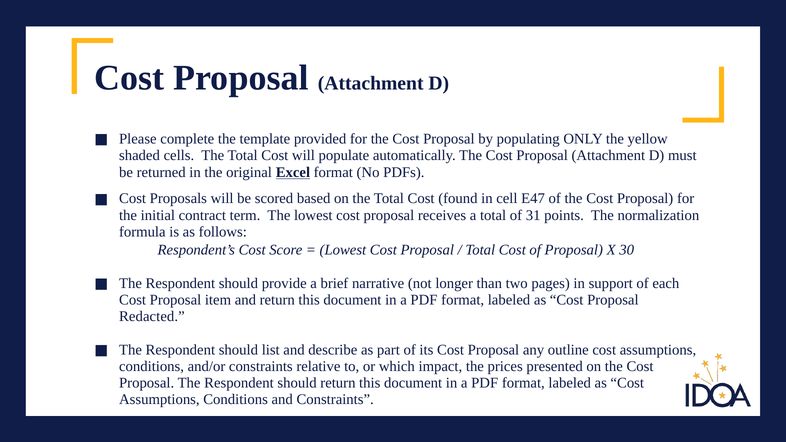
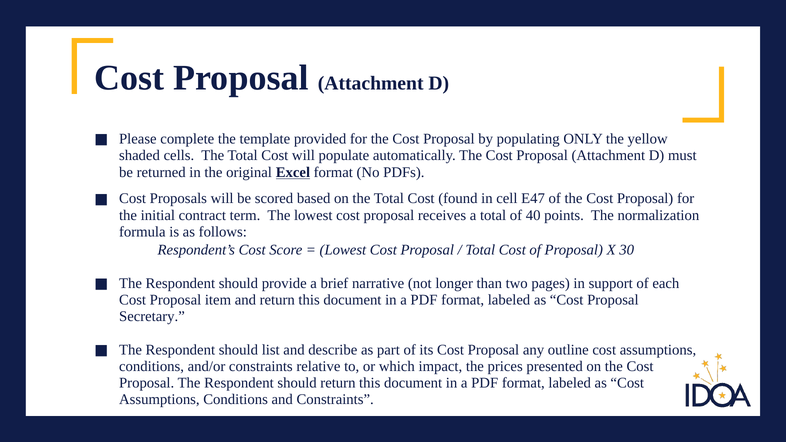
31: 31 -> 40 (533, 215)
Redacted: Redacted -> Secretary (152, 317)
